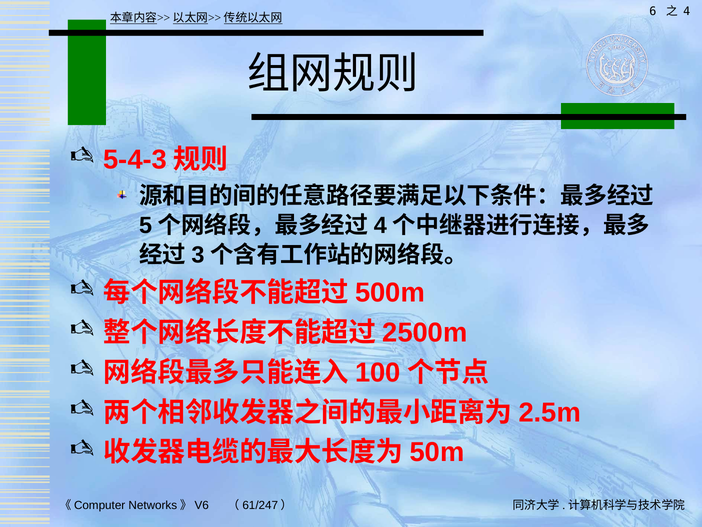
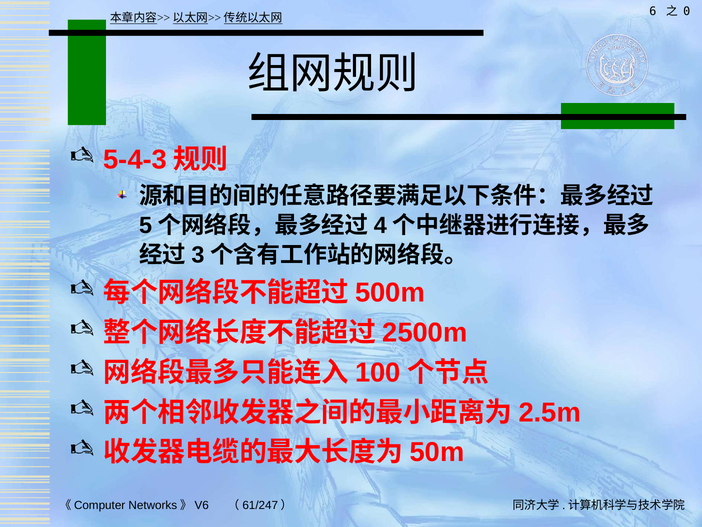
4: 4 -> 0 (687, 11)
